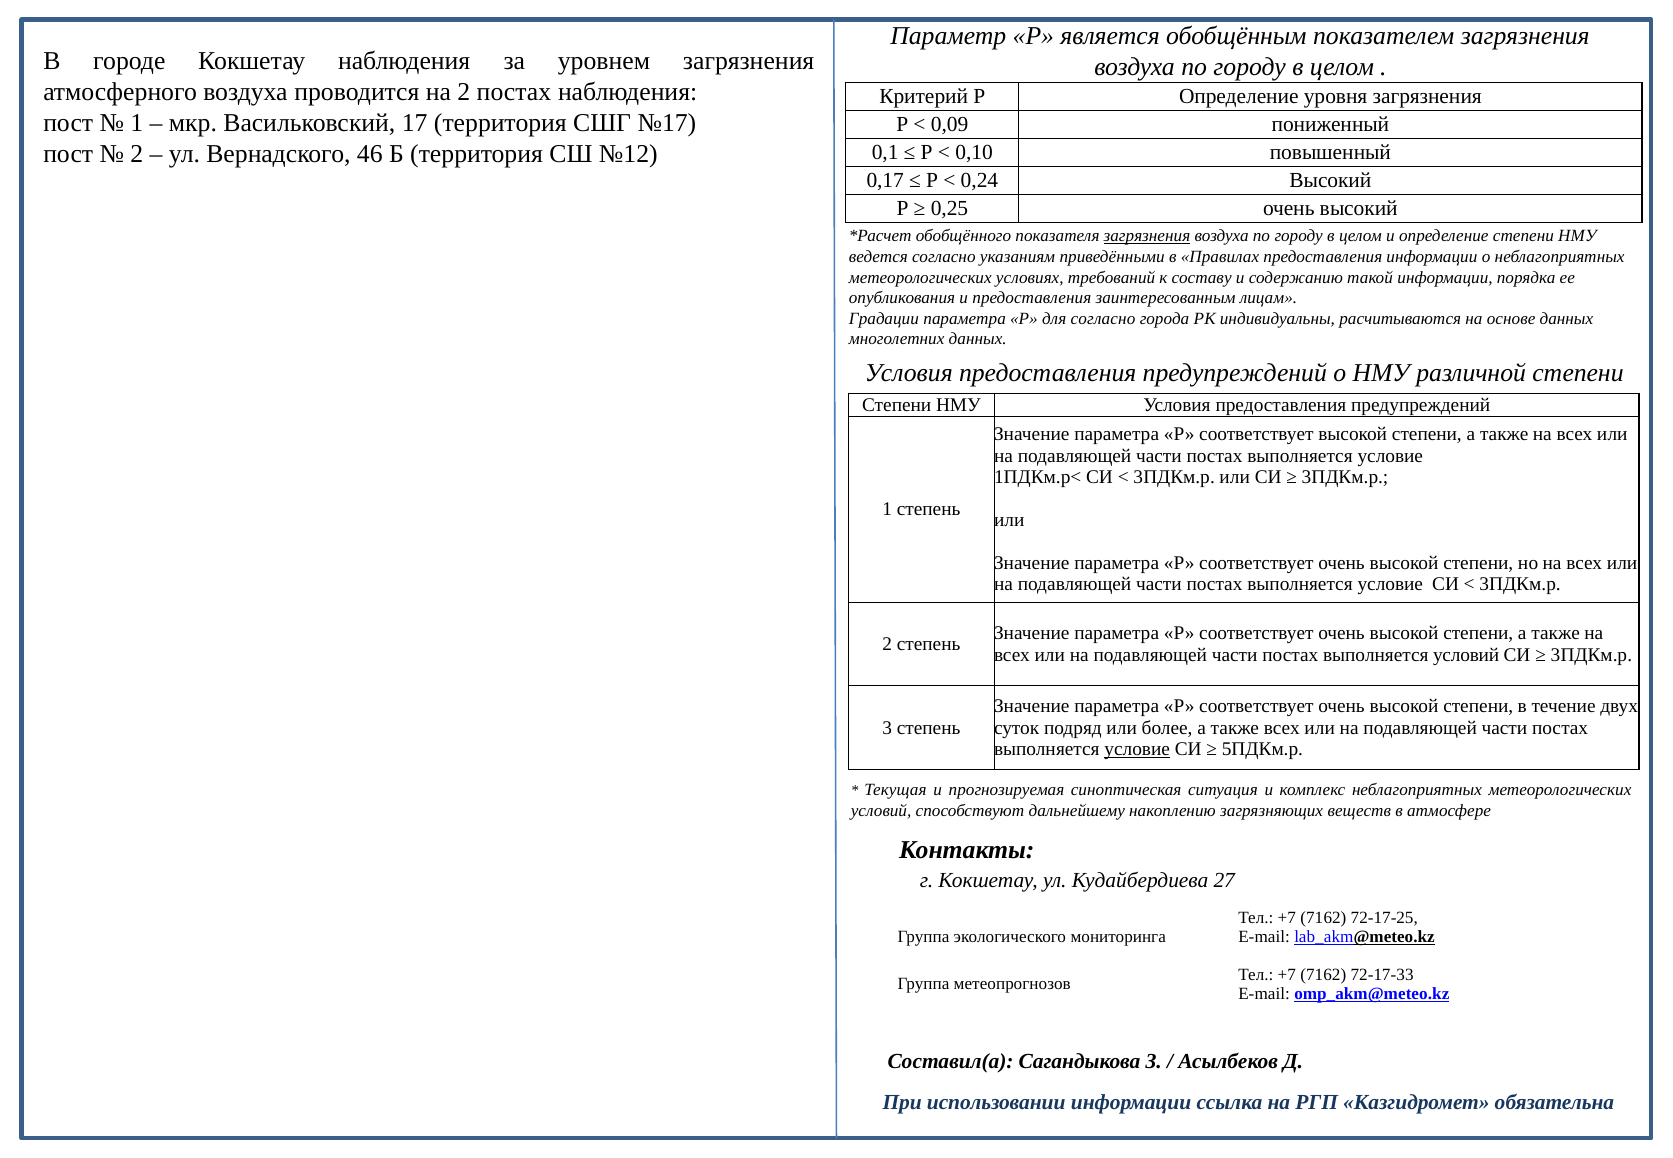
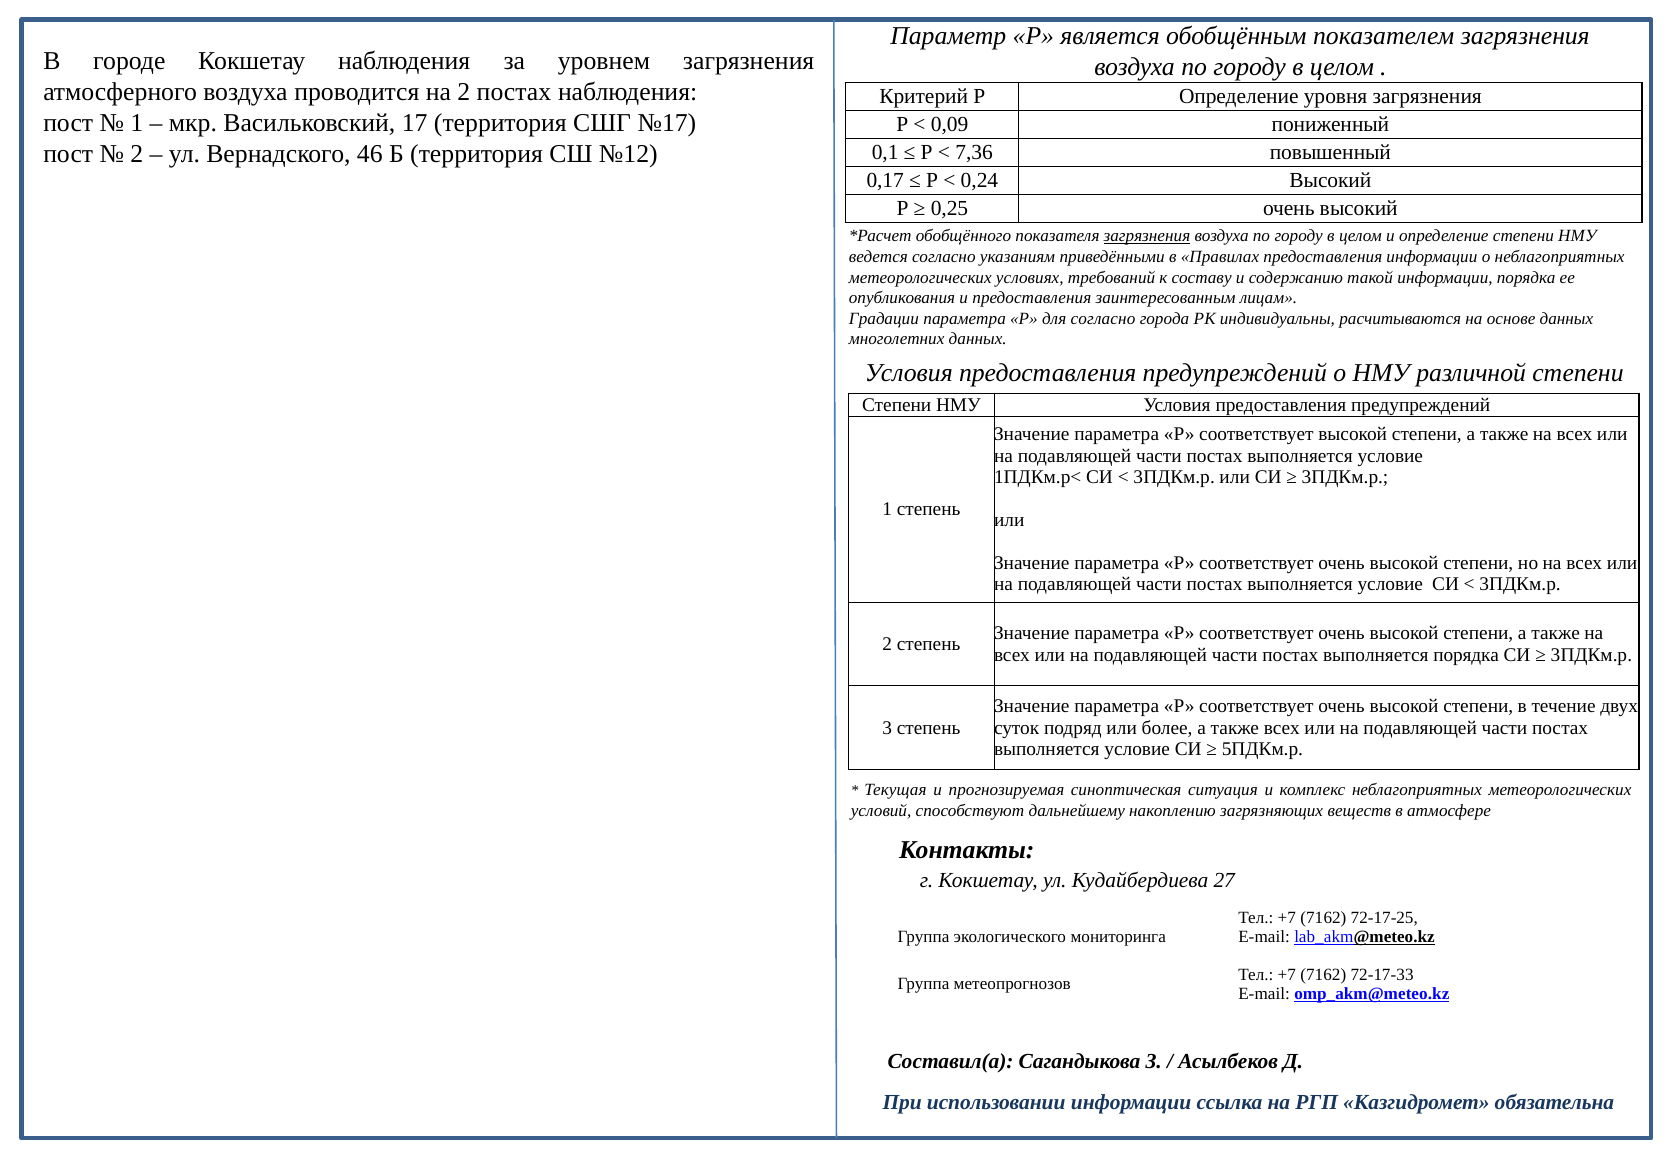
0,10: 0,10 -> 7,36 (974, 152)
выполняется условий: условий -> порядка (1466, 655)
условие underline: present -> none (1137, 749)
